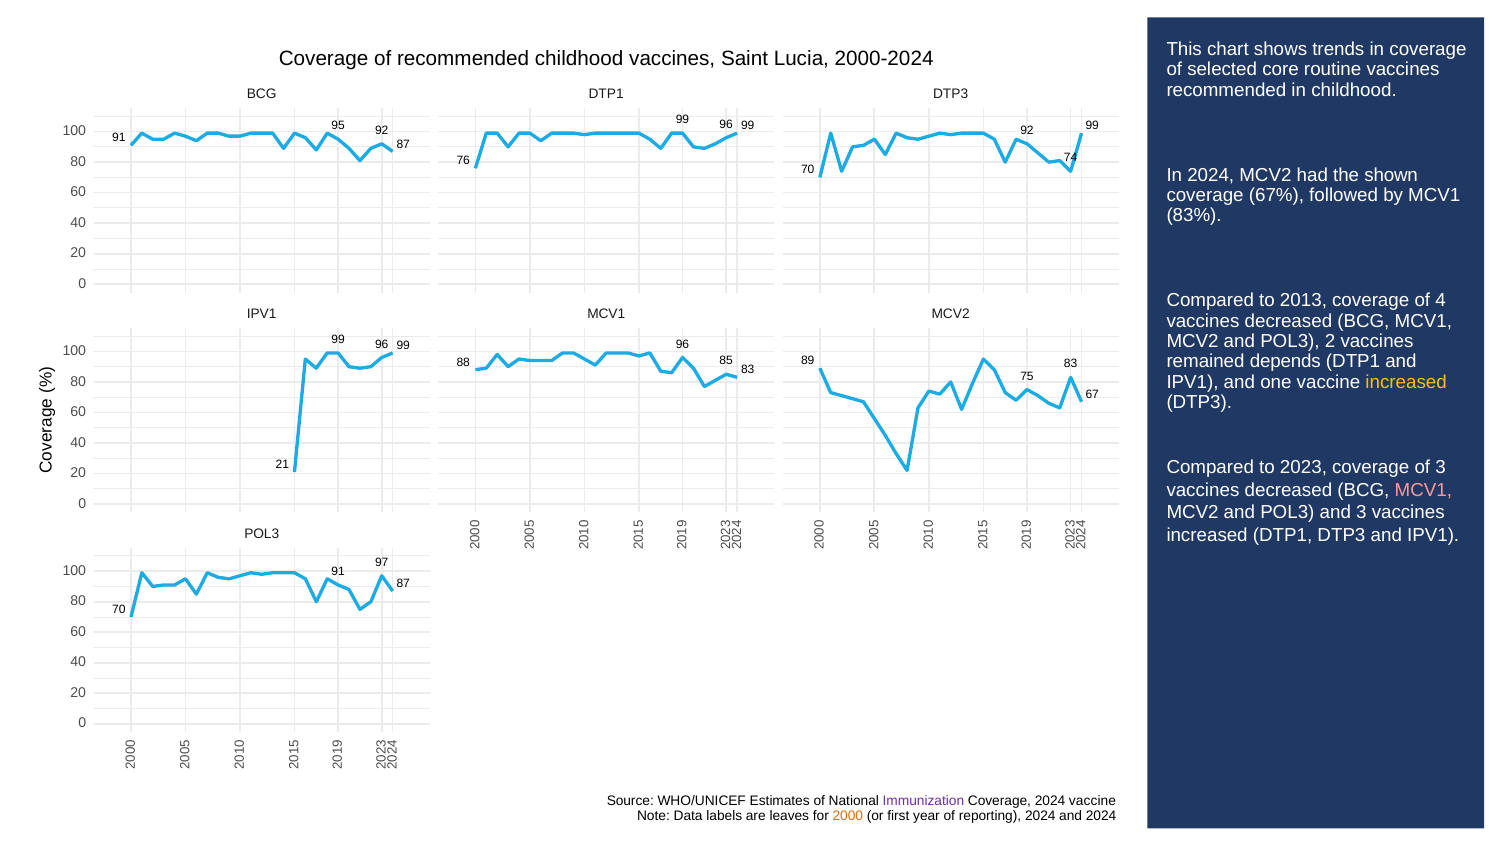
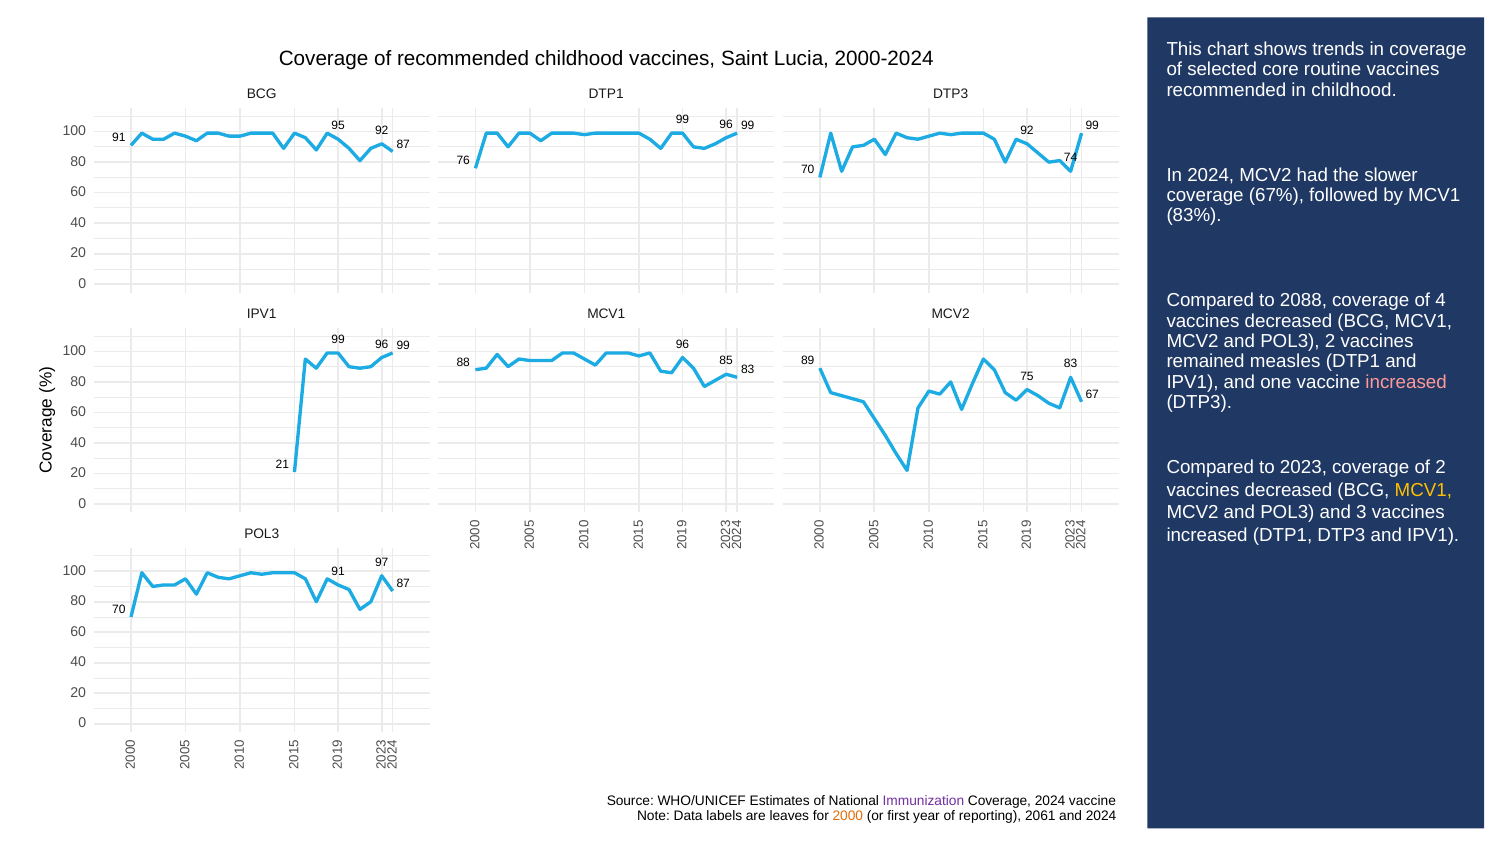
shown: shown -> slower (1391, 175)
2013: 2013 -> 2088 (1303, 300)
depends: depends -> measles (1285, 361)
increased colour: yellow -> pink (1406, 382)
of 3: 3 -> 2 (1441, 467)
MCV1 colour: pink -> yellow (1423, 490)
reporting 2024: 2024 -> 2061 (1040, 816)
